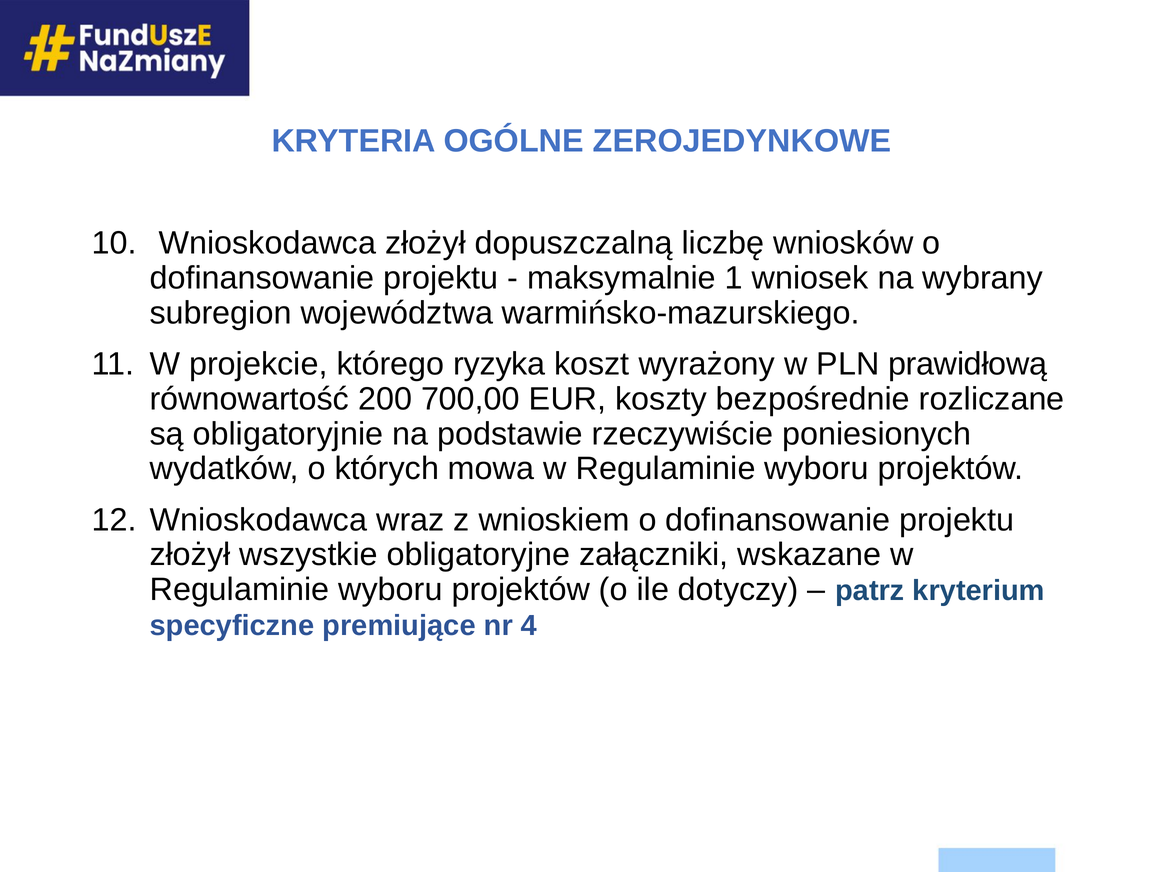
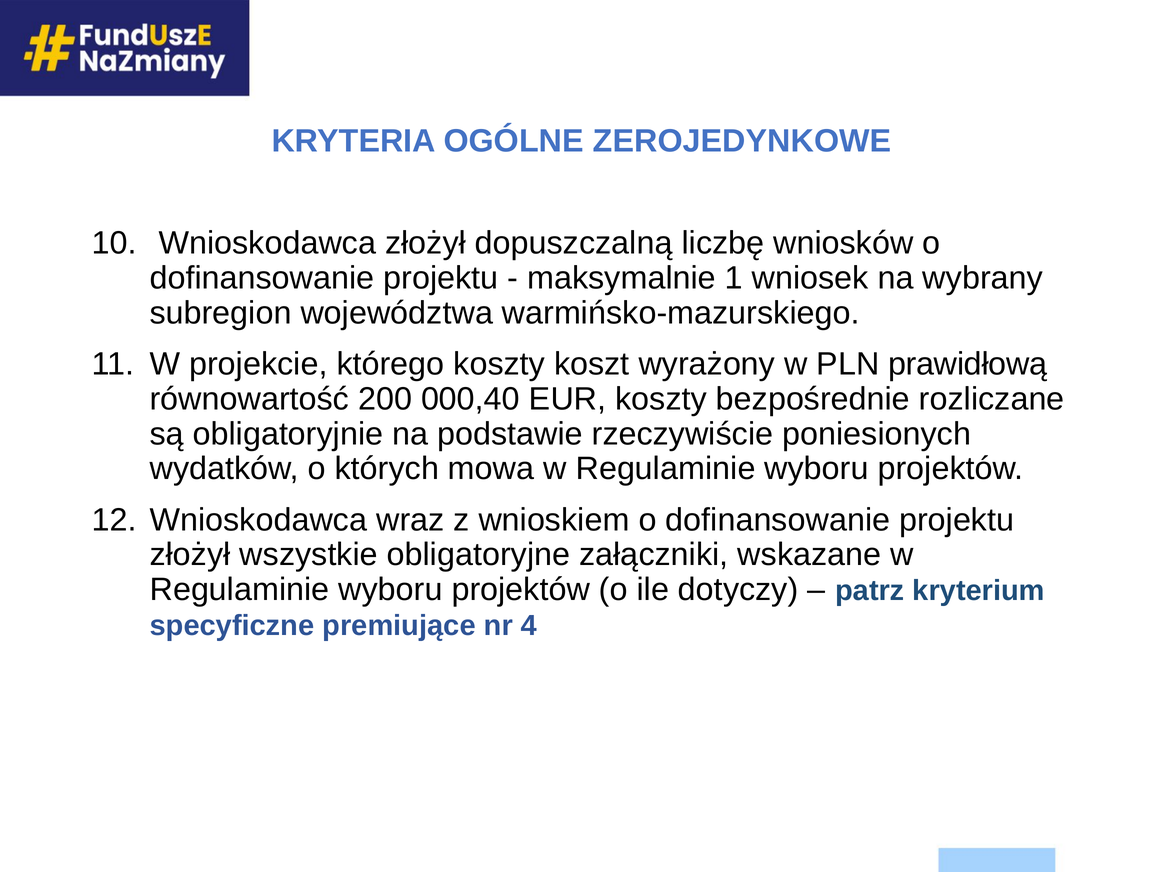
którego ryzyka: ryzyka -> koszty (499, 364)
700,00: 700,00 -> 000,40 (470, 399)
